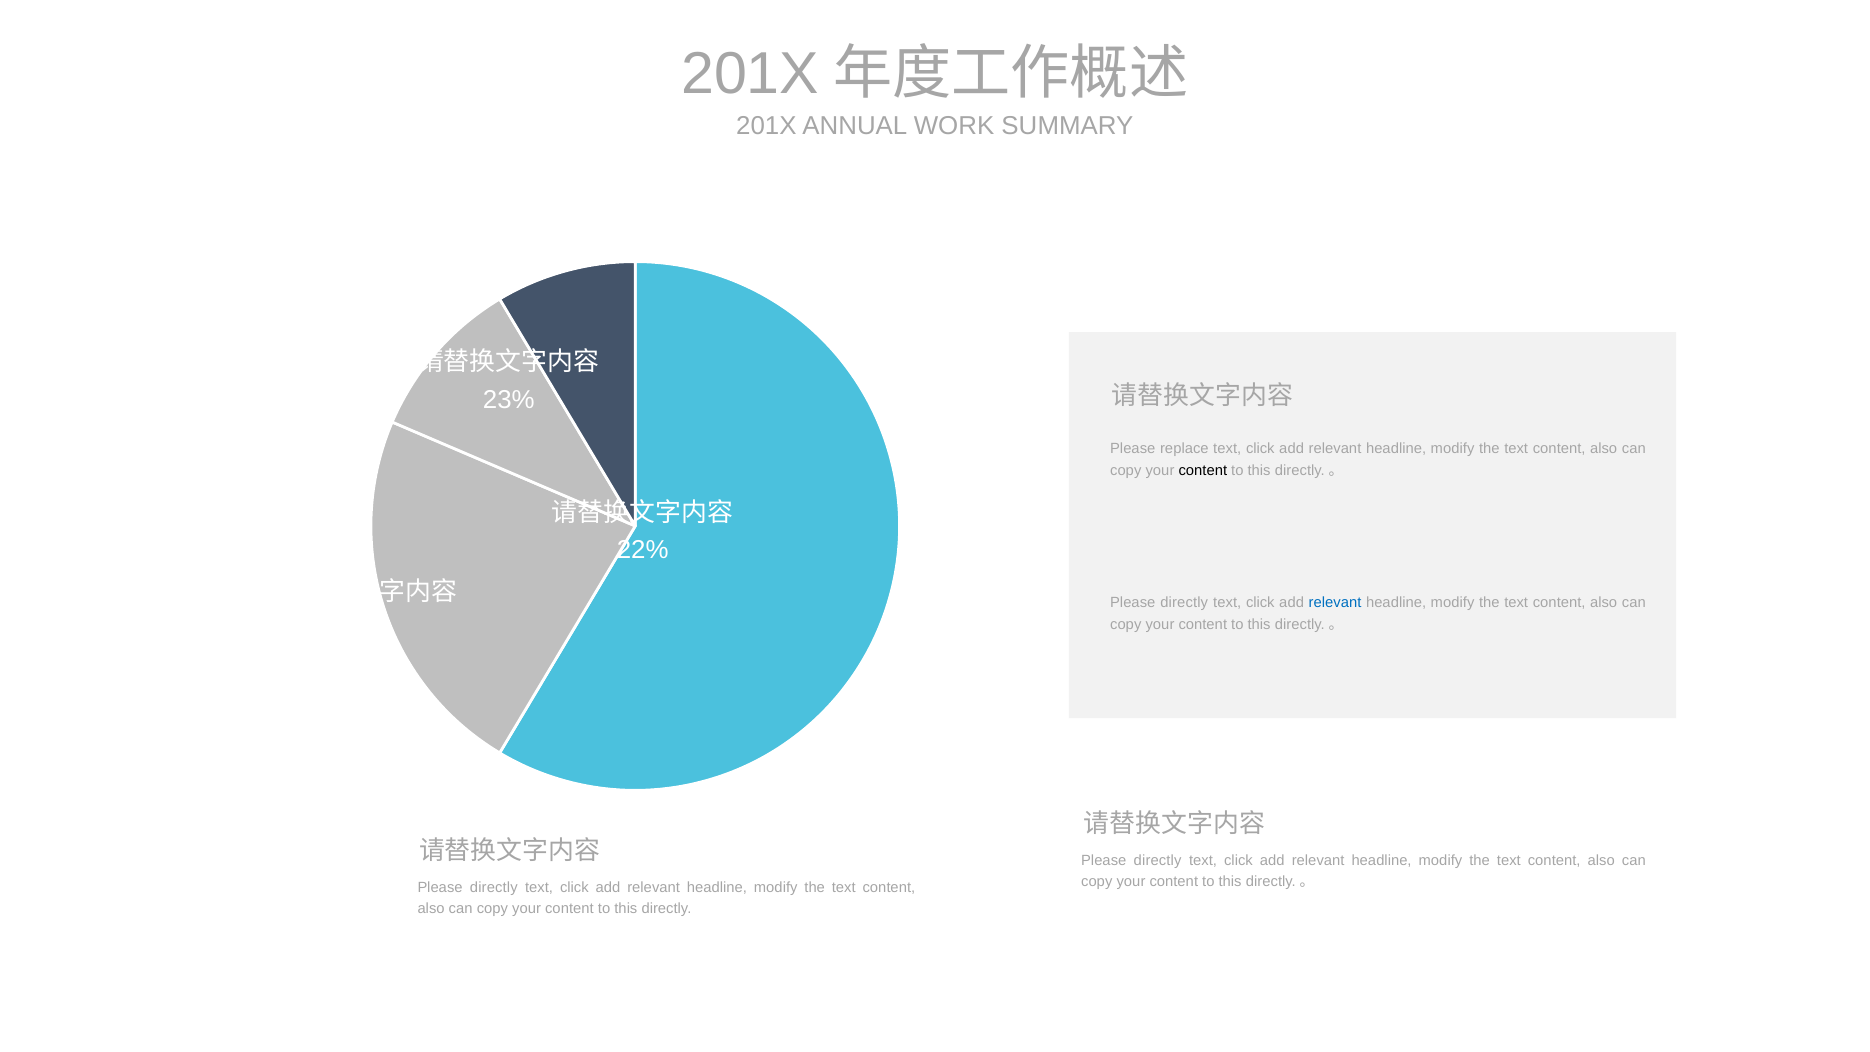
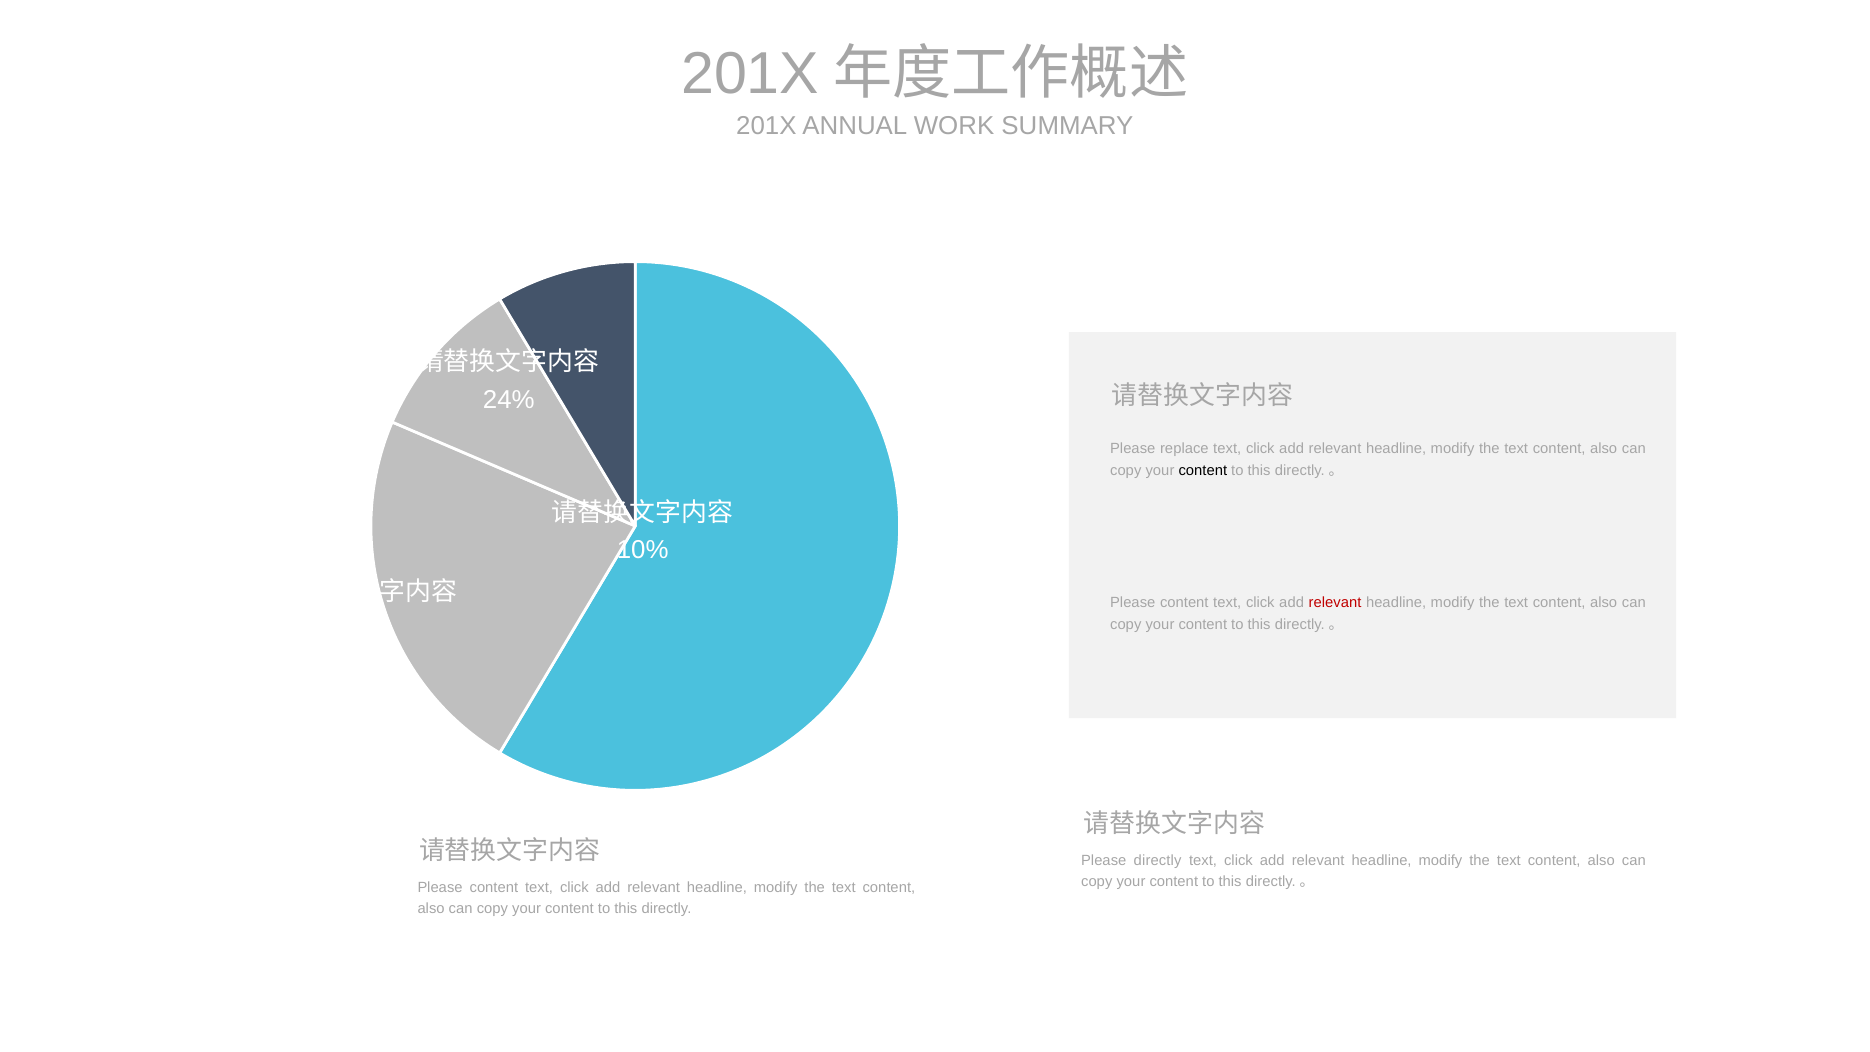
23%: 23% -> 24% (509, 399)
22%: 22% -> 10% (643, 550)
directly: directly -> content (1184, 603)
relevant colour: blue -> red (1335, 603)
directly: directly -> content (494, 887)
